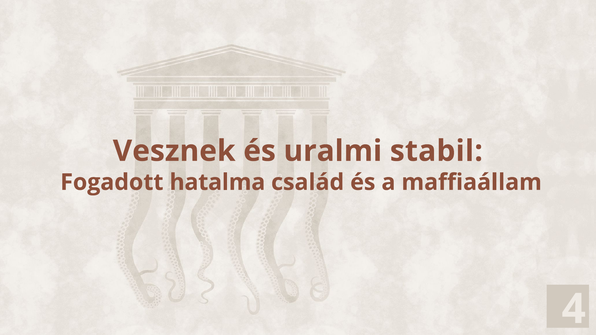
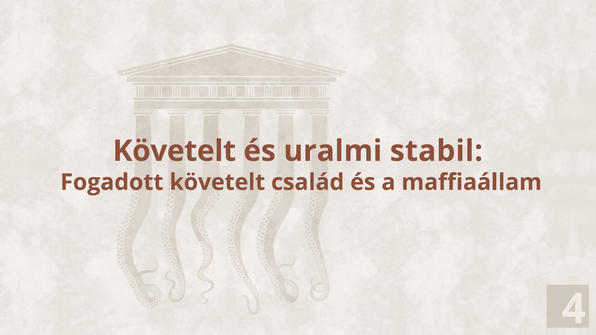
Vesznek: Vesznek -> Követelt (174, 151)
Fogadott hatalma: hatalma -> követelt (217, 182)
